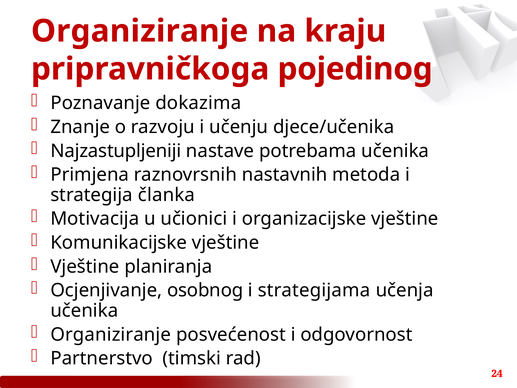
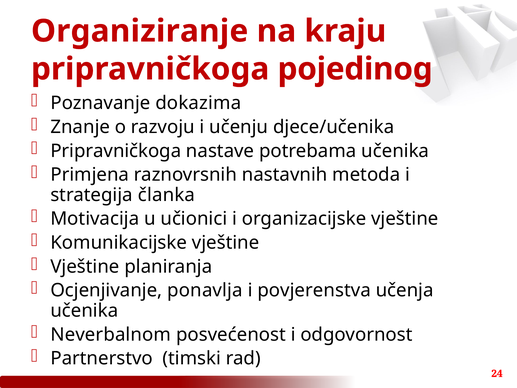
Najzastupljeniji: Najzastupljeniji -> Pripravničkoga (116, 151)
osobnog: osobnog -> ponavlja (205, 290)
strategijama: strategijama -> povjerenstva (314, 290)
Organiziranje: Organiziranje -> Neverbalnom (111, 334)
